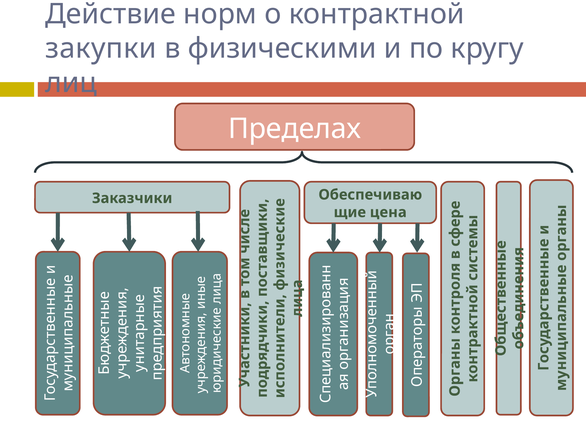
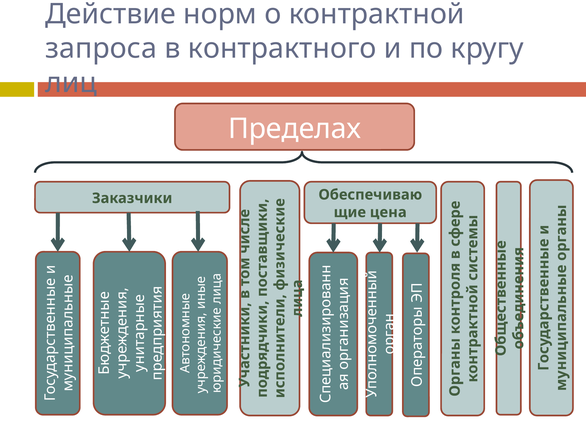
закупки: закупки -> запроса (101, 48)
физическими: физическими -> контрактного (282, 48)
